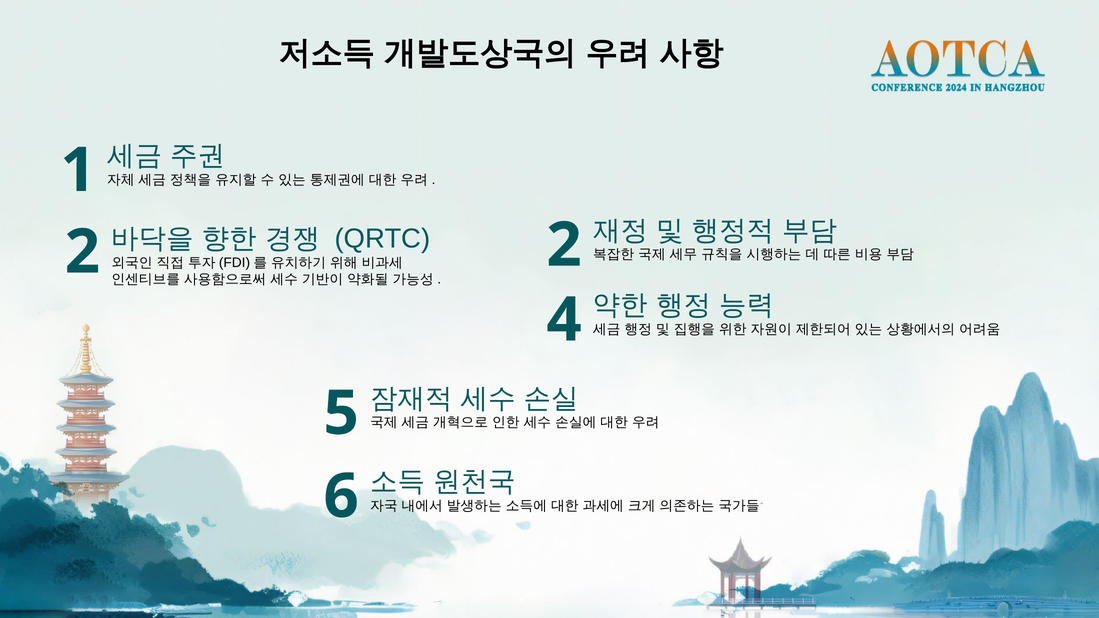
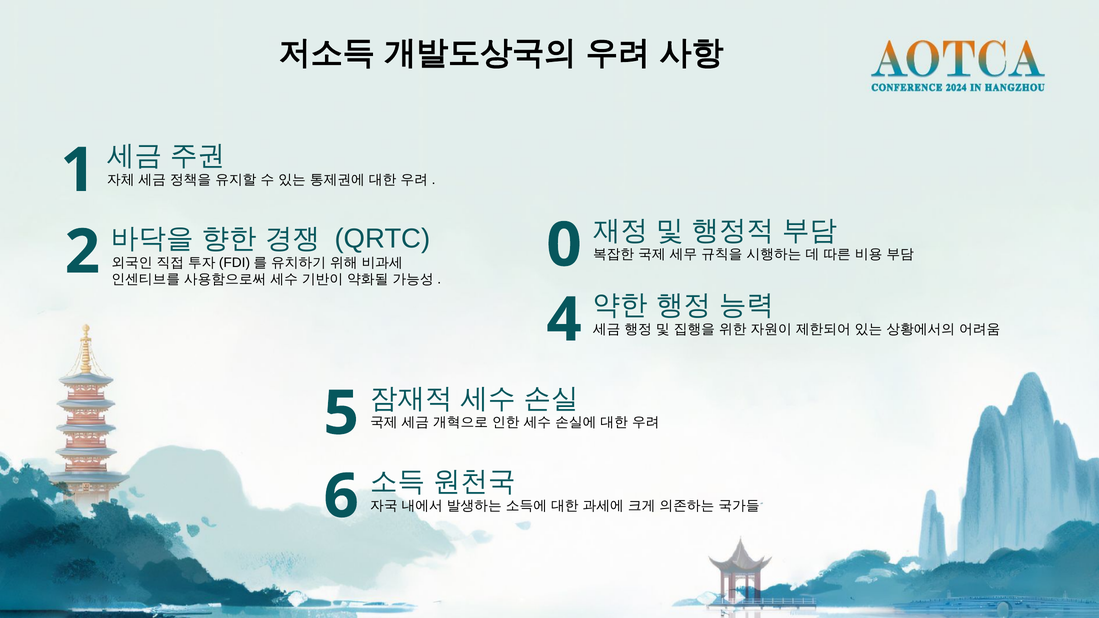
2: 2 -> 0 (564, 245)
